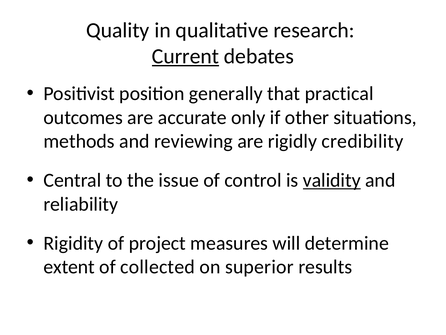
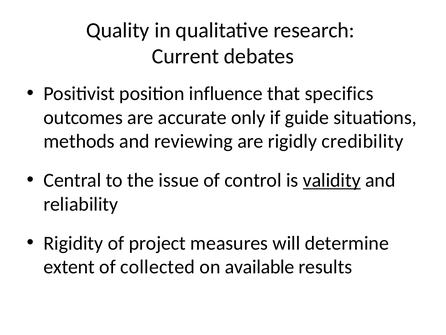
Current underline: present -> none (185, 56)
generally: generally -> influence (226, 94)
practical: practical -> specifics (339, 94)
other: other -> guide (307, 117)
superior: superior -> available (260, 267)
